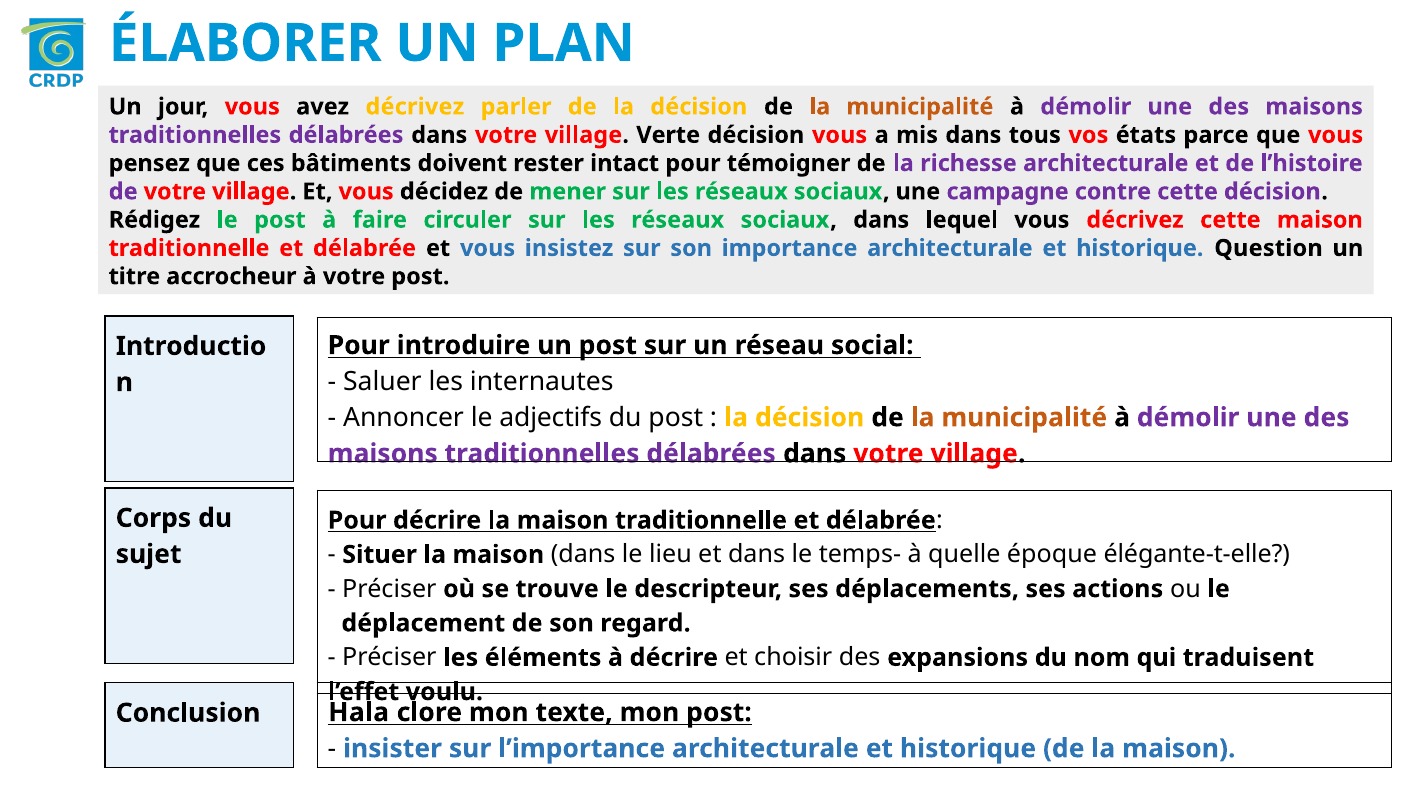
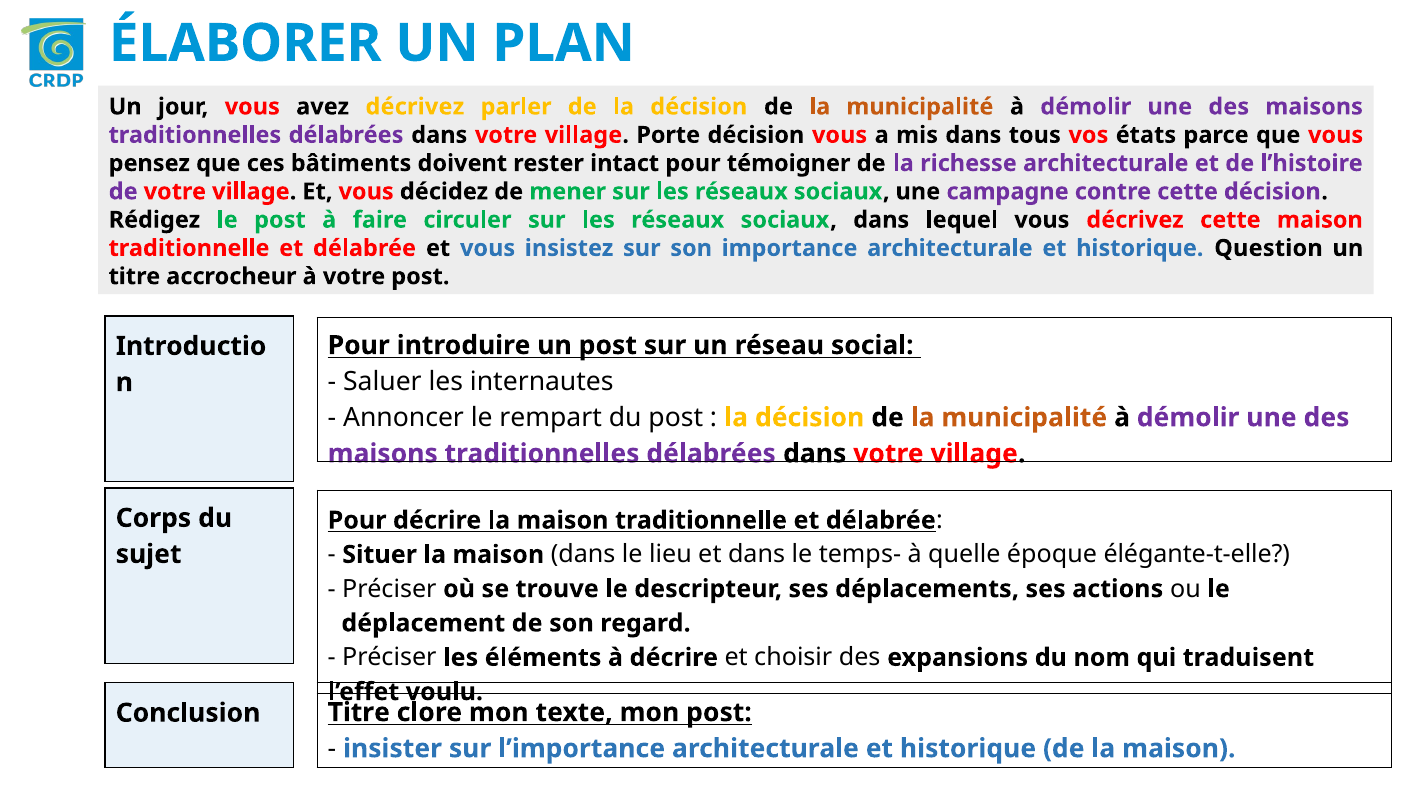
Verte: Verte -> Porte (668, 135)
adjectifs: adjectifs -> rempart (551, 418)
Hala: Hala -> Titre (359, 713)
